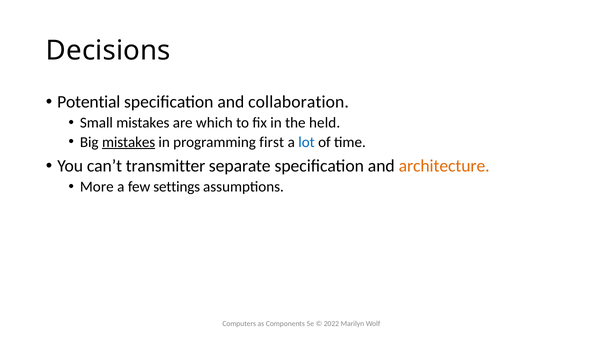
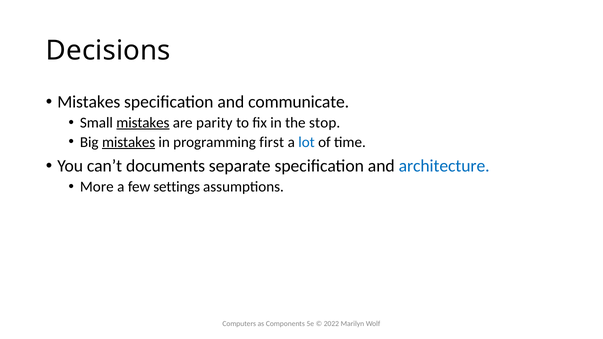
Potential: Potential -> Mistakes (89, 102)
collaboration: collaboration -> communicate (299, 102)
mistakes underline: none -> present (143, 123)
which: which -> parity (214, 123)
held: held -> stop (325, 123)
transmitter: transmitter -> documents (166, 166)
architecture colour: orange -> blue (444, 166)
